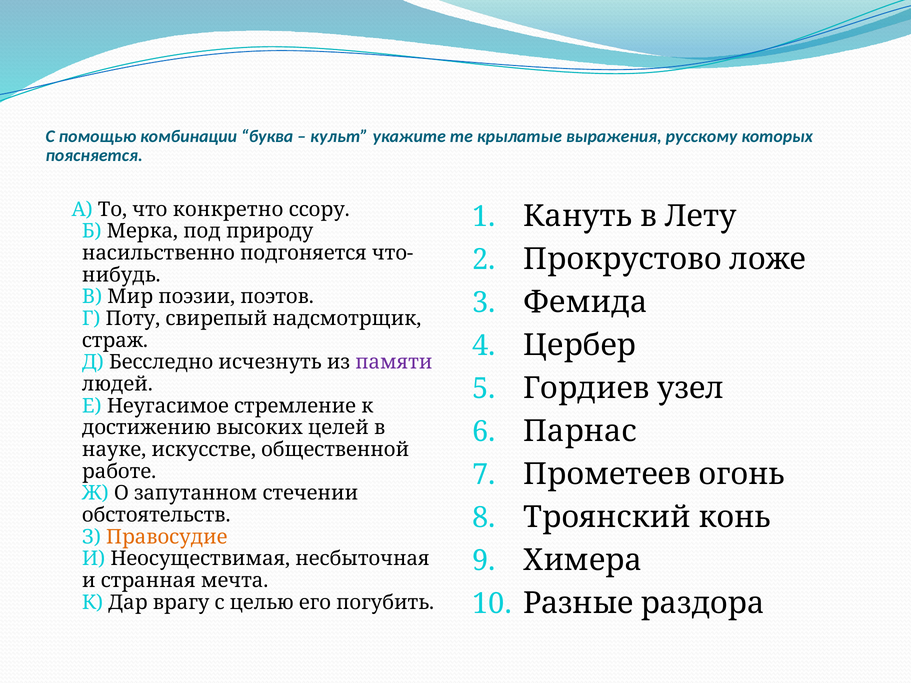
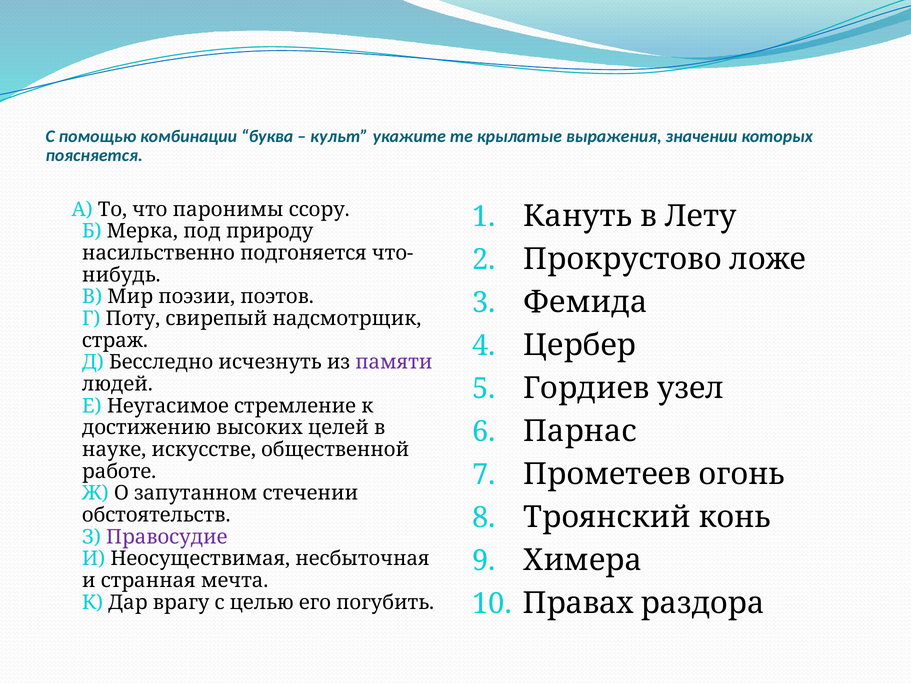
русскому: русскому -> значении (702, 136)
конкретно: конкретно -> паронимы (228, 209)
Правосудие colour: orange -> purple (167, 537)
Разные: Разные -> Правах (578, 603)
